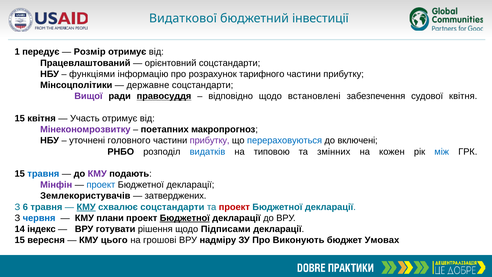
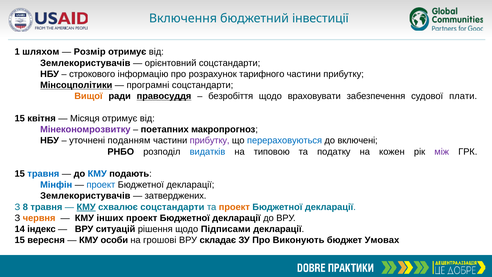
Видаткової: Видаткової -> Включення (183, 18)
передує: передує -> шляхом (41, 52)
Працевлаштований: Працевлаштований -> Землекористувачів (85, 63)
функціями: функціями -> строкового (92, 74)
Мінсоцполітики underline: none -> present (76, 85)
державне: державне -> програмні (148, 85)
Вищої colour: purple -> orange (88, 96)
відповідно: відповідно -> безробіття (231, 96)
встановлені: встановлені -> враховувати (314, 96)
судової квітня: квітня -> плати (463, 96)
Участь: Участь -> Місяця (85, 118)
головного: головного -> поданням (129, 140)
змінних: змінних -> податку (334, 151)
між colour: blue -> purple (442, 151)
КМУ colour: purple -> blue (97, 174)
Мінфін colour: purple -> blue (56, 185)
6: 6 -> 8 (25, 207)
проект colour: red -> orange (234, 207)
червня colour: blue -> orange (39, 218)
плани: плани -> інших (110, 218)
Бюджетної underline: present -> none (185, 218)
готувати: готувати -> ситуацій (116, 229)
цього: цього -> особи (114, 240)
надміру: надміру -> складає (218, 240)
